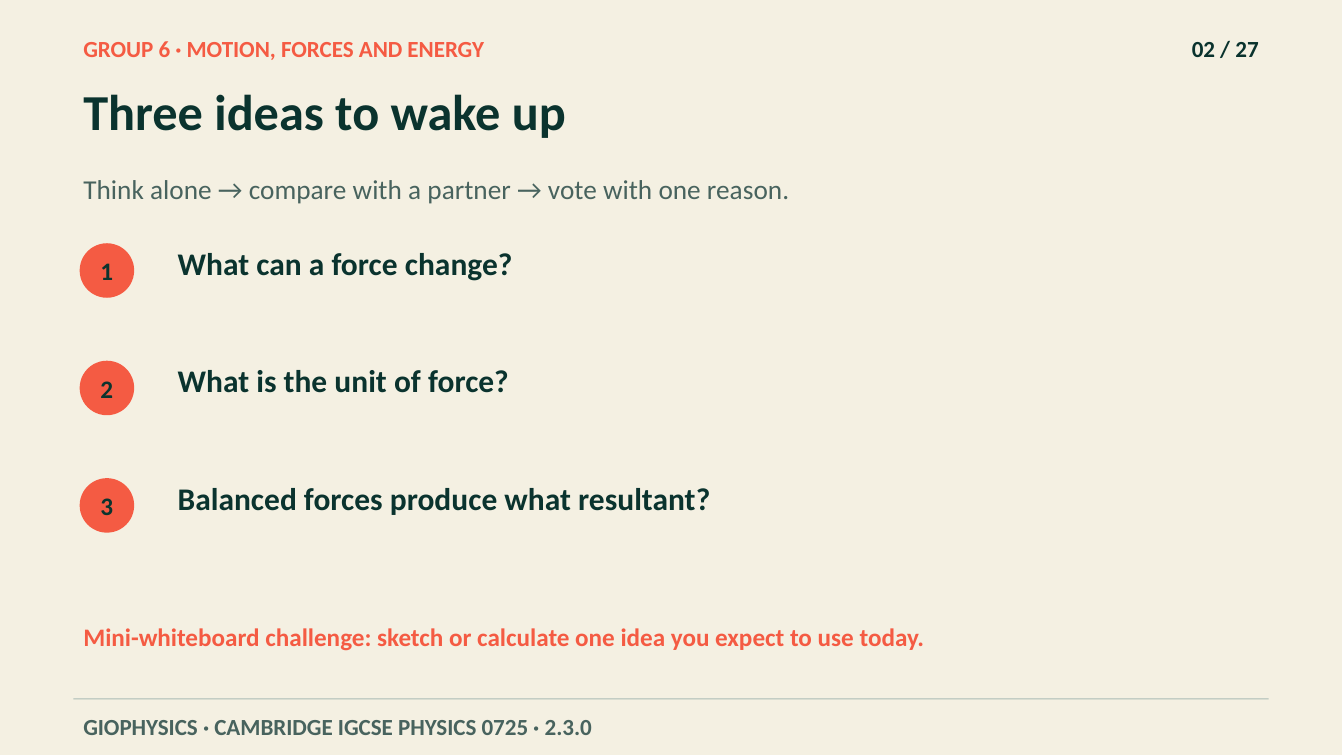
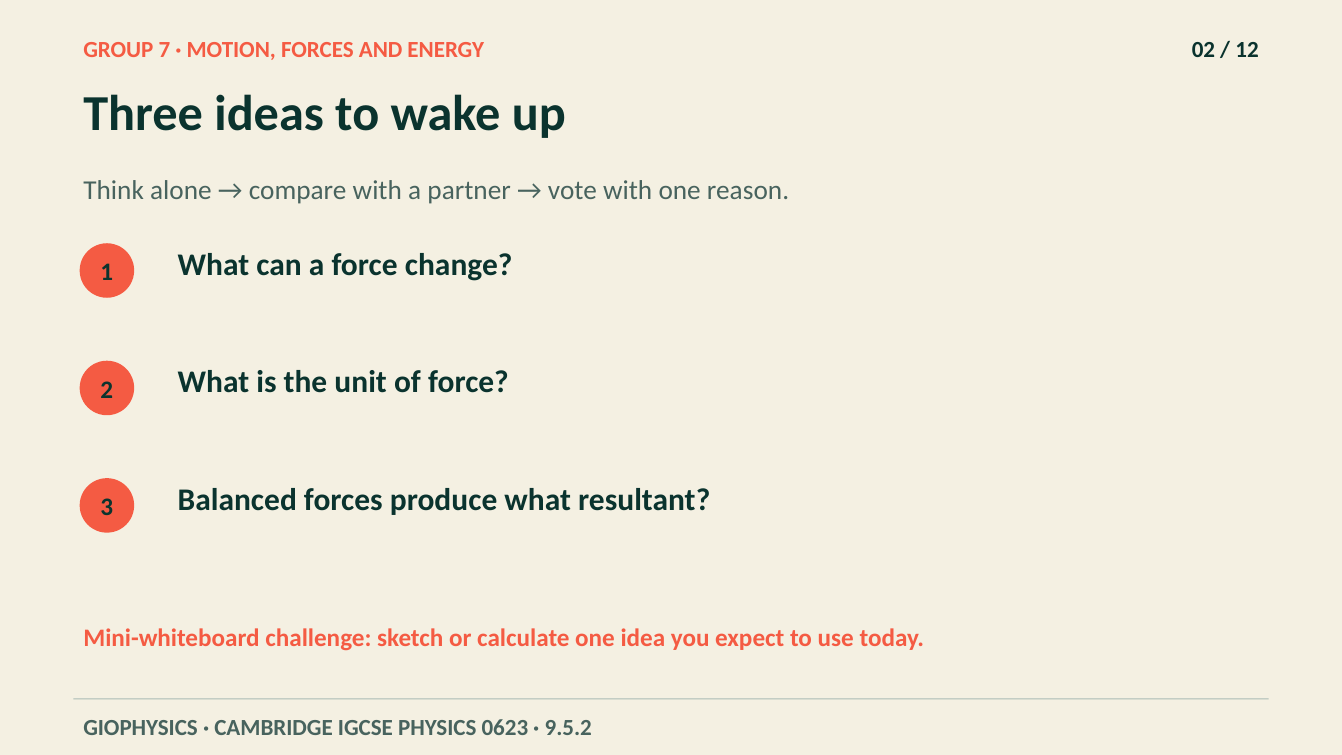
6: 6 -> 7 (164, 50)
27: 27 -> 12 (1247, 50)
0725: 0725 -> 0623 (505, 728)
2.3.0: 2.3.0 -> 9.5.2 (568, 728)
